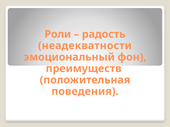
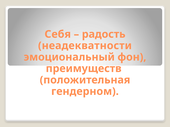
Роли: Роли -> Себя (58, 34)
поведения: поведения -> гендерном (85, 92)
